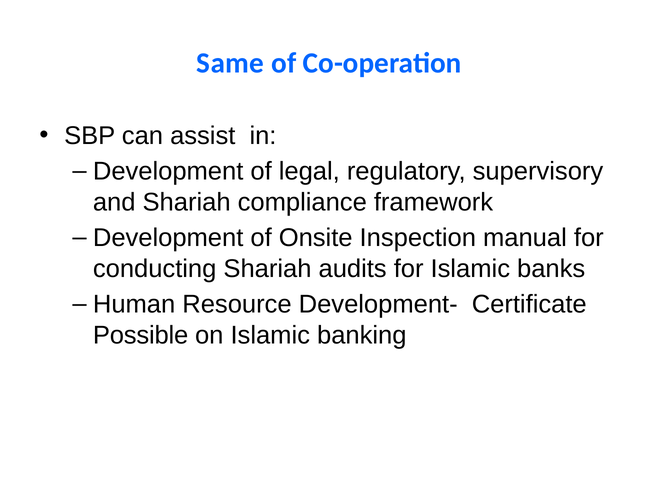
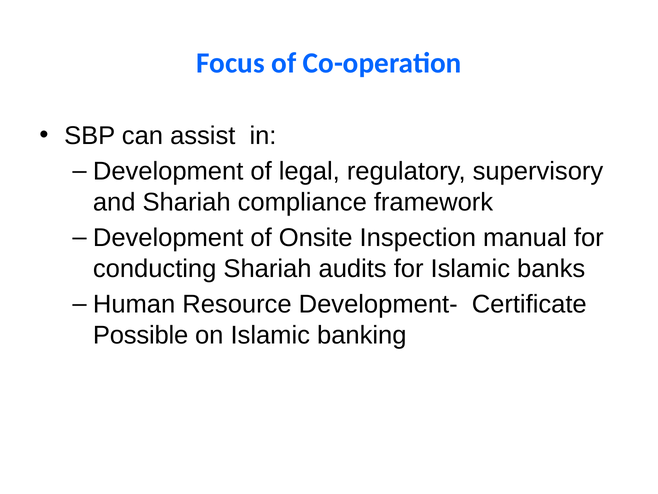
Same: Same -> Focus (230, 63)
